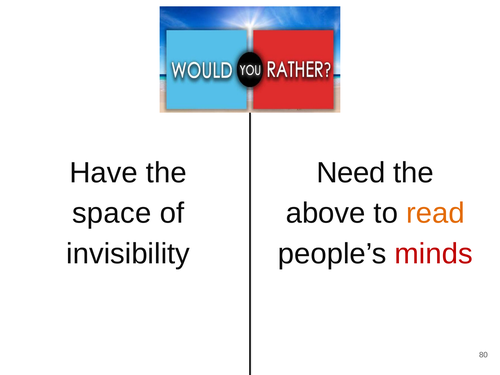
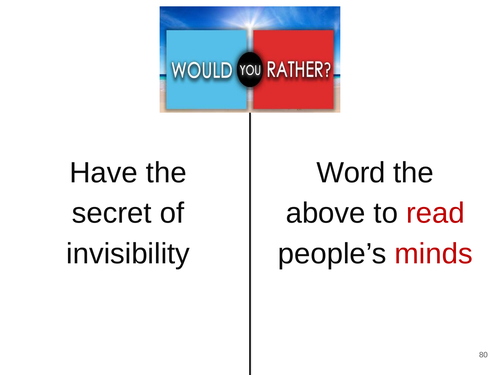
Need: Need -> Word (351, 173)
space: space -> secret (112, 213)
read colour: orange -> red (435, 213)
